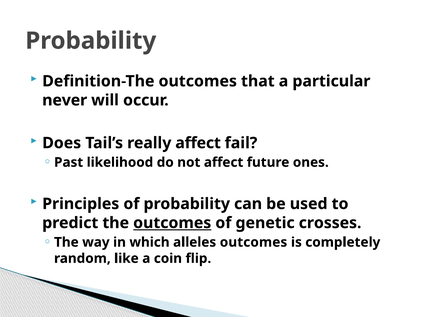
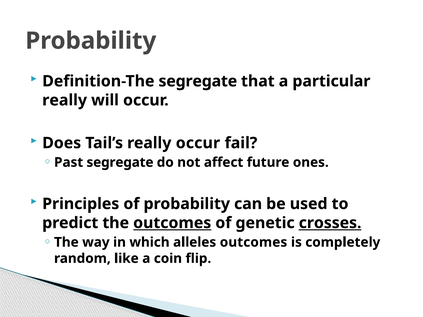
Definition-The outcomes: outcomes -> segregate (198, 81)
never: never -> really (65, 100)
really affect: affect -> occur (198, 143)
Past likelihood: likelihood -> segregate (120, 162)
crosses underline: none -> present (330, 223)
